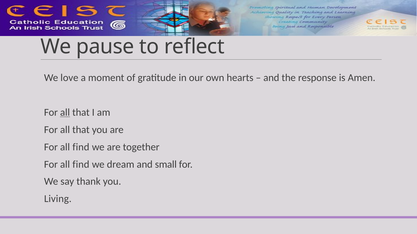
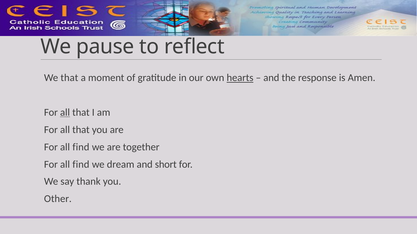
We love: love -> that (69, 78)
hearts underline: none -> present (240, 78)
small: small -> short (166, 165)
Living: Living -> Other (58, 199)
